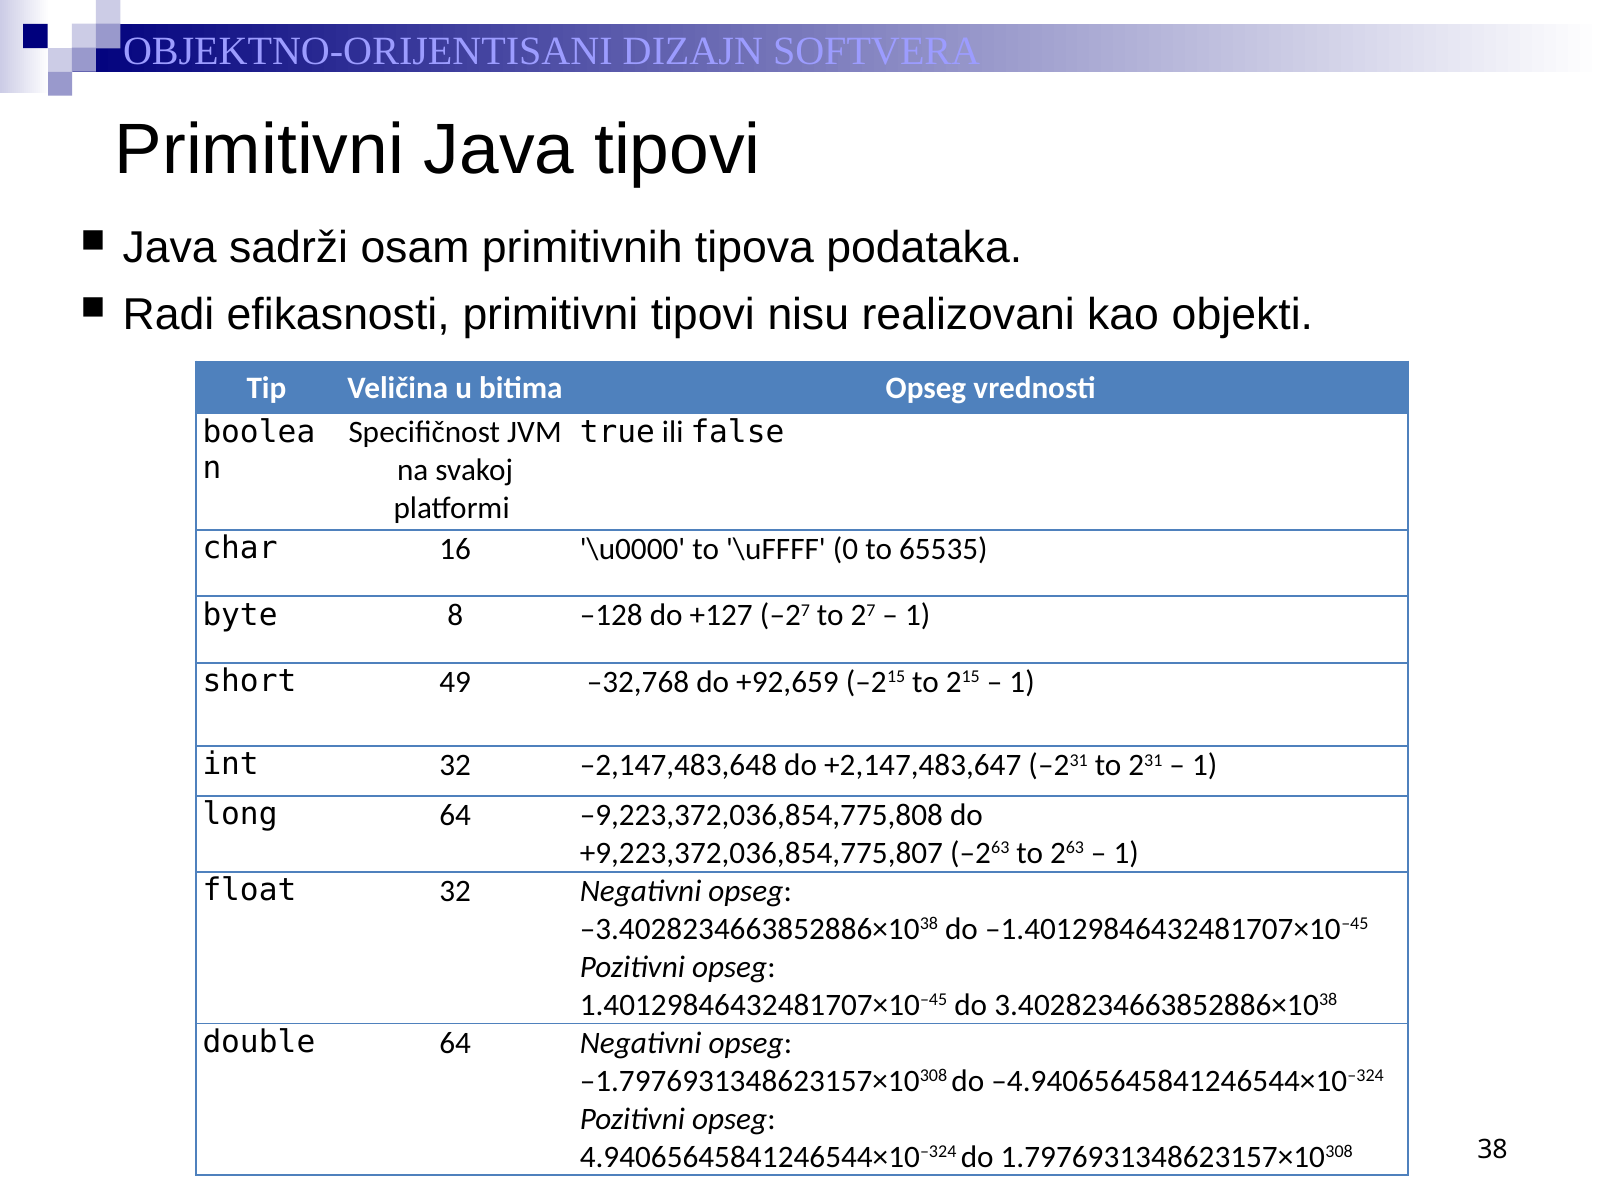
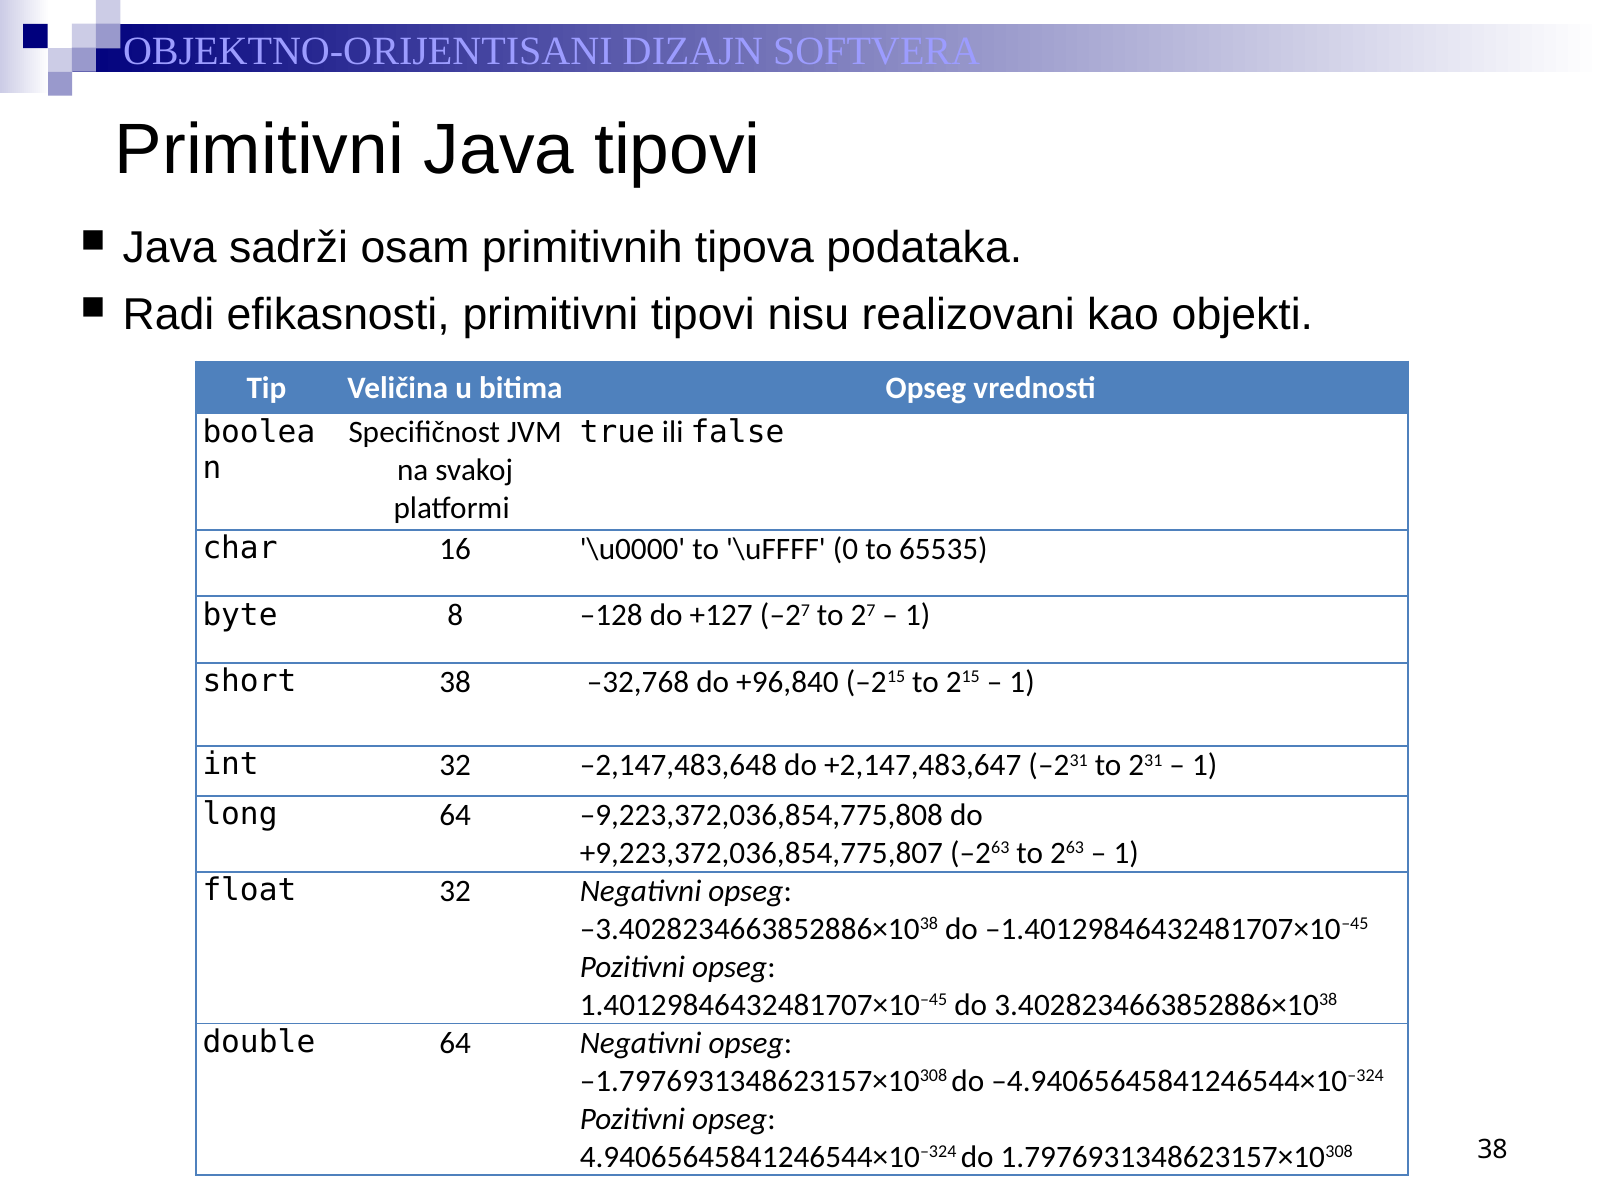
short 49: 49 -> 38 (455, 682)
+92,659: +92,659 -> +96,840 (787, 682)
